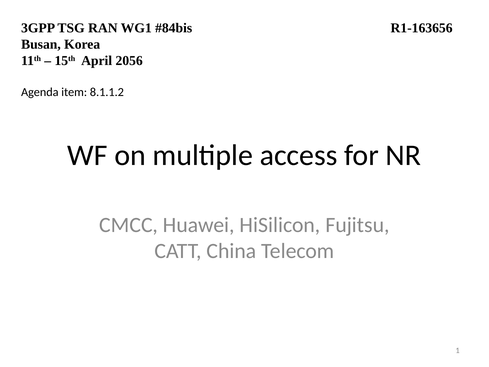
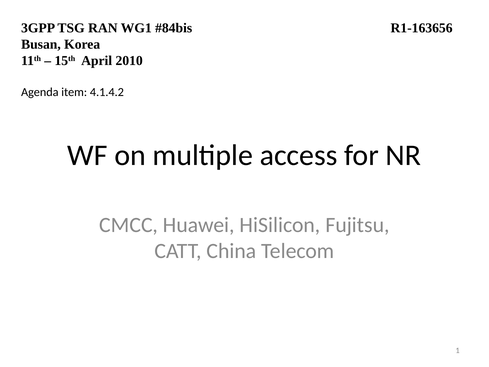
2056: 2056 -> 2010 (129, 61)
8.1.1.2: 8.1.1.2 -> 4.1.4.2 (107, 92)
